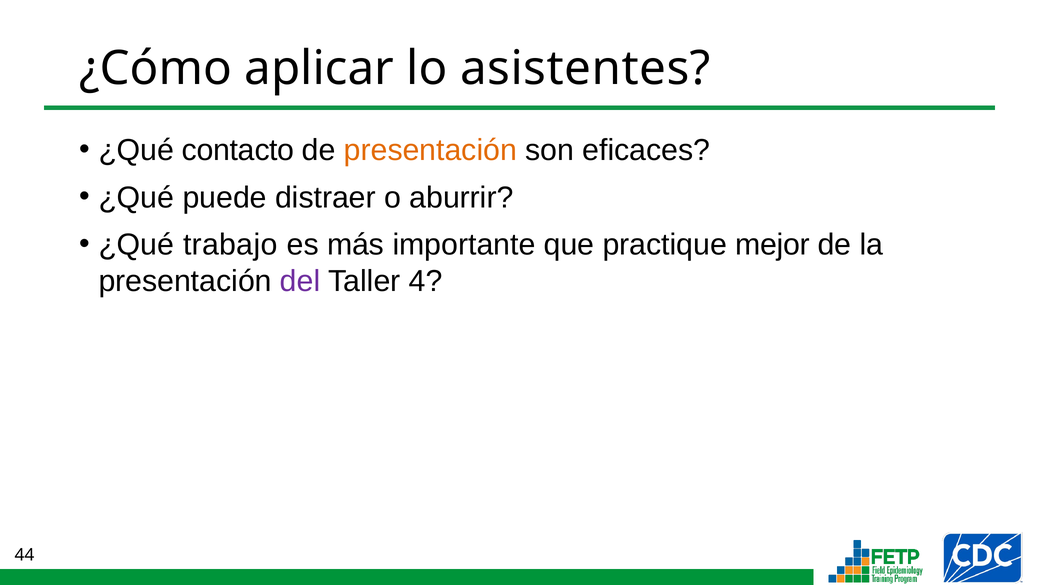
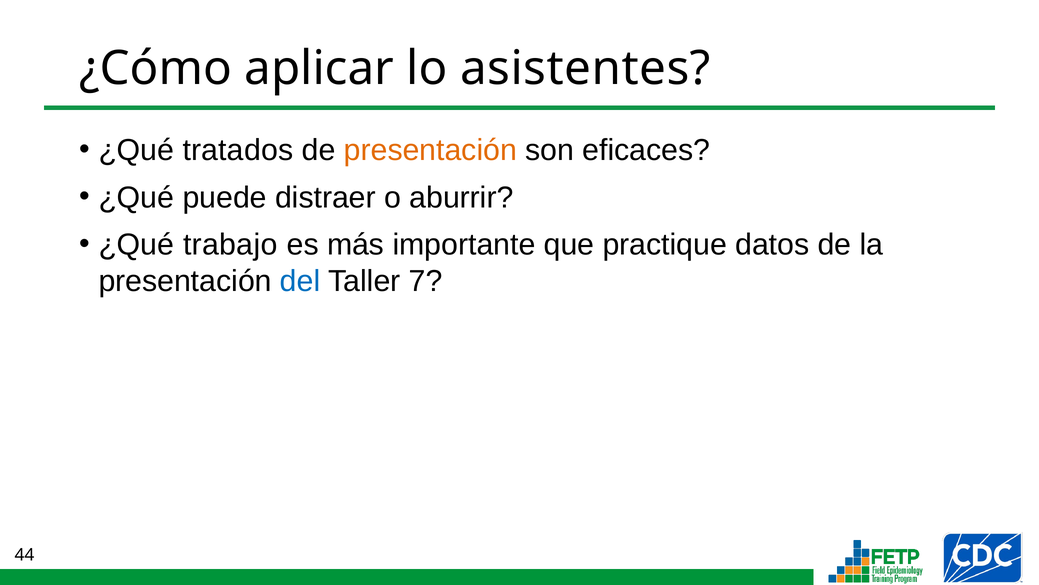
contacto: contacto -> tratados (238, 150)
mejor: mejor -> datos (772, 245)
del colour: purple -> blue (300, 281)
4: 4 -> 7 (426, 281)
